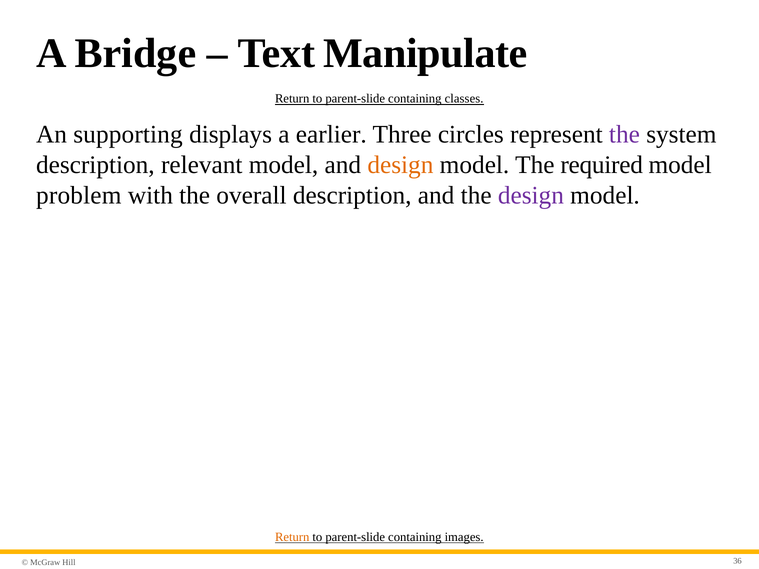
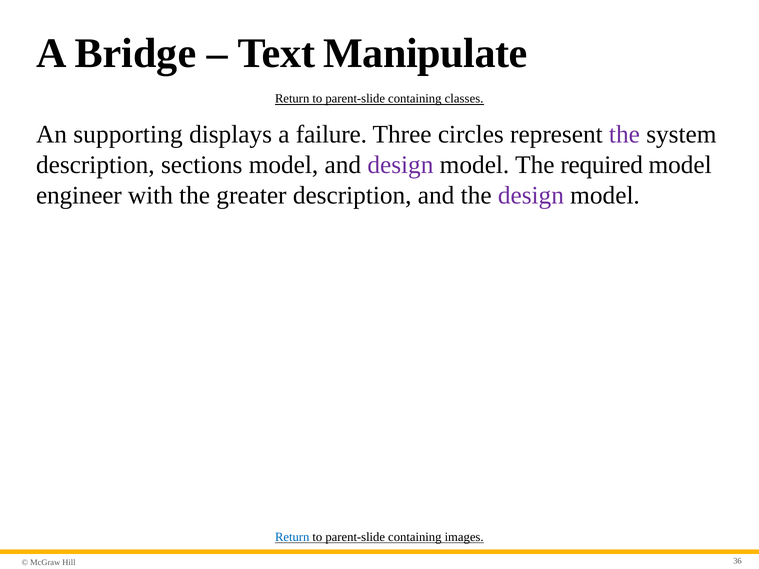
earlier: earlier -> failure (331, 135)
relevant: relevant -> sections (202, 165)
design colour: orange -> purple (400, 165)
problem: problem -> engineer (79, 195)
overall: overall -> greater (251, 195)
Return colour: orange -> blue (292, 537)
